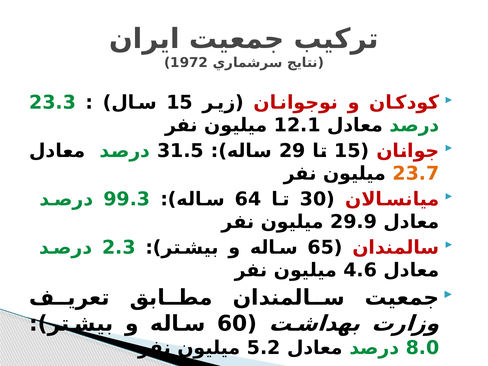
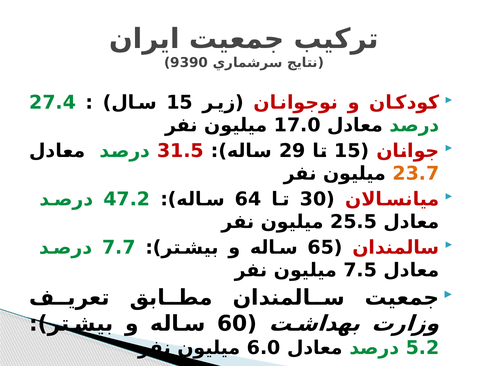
1972: 1972 -> 9390 (189, 63)
23.3: 23.3 -> 27.4 (53, 103)
12.1: 12.1 -> 17.0 (297, 125)
31.5 colour: black -> red (180, 151)
99.3: 99.3 -> 47.2 (127, 199)
29.9: 29.9 -> 25.5 (354, 222)
2.3: 2.3 -> 7.7 (119, 247)
4.6: 4.6 -> 7.5 (360, 270)
5.2: 5.2 -> 6.0 (264, 348)
8.0: 8.0 -> 5.2 (423, 348)
